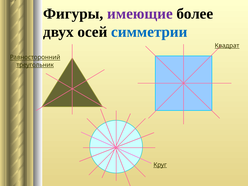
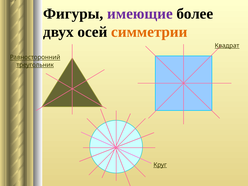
симметрии colour: blue -> orange (149, 32)
